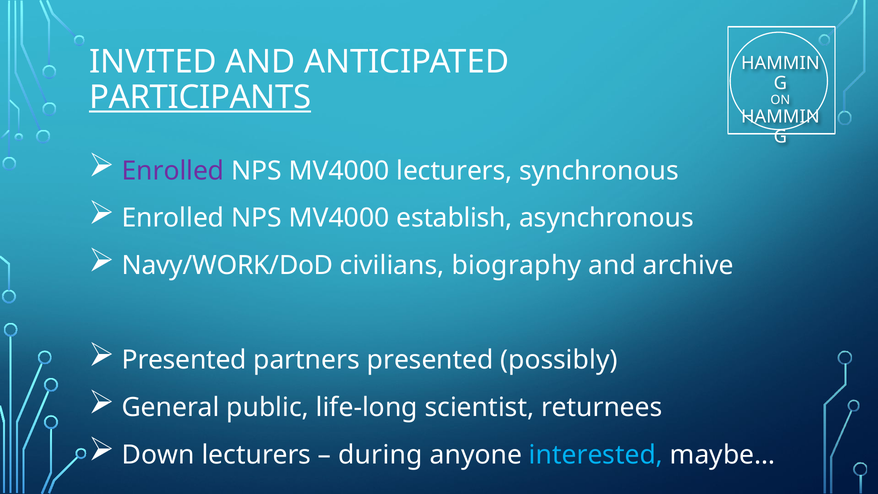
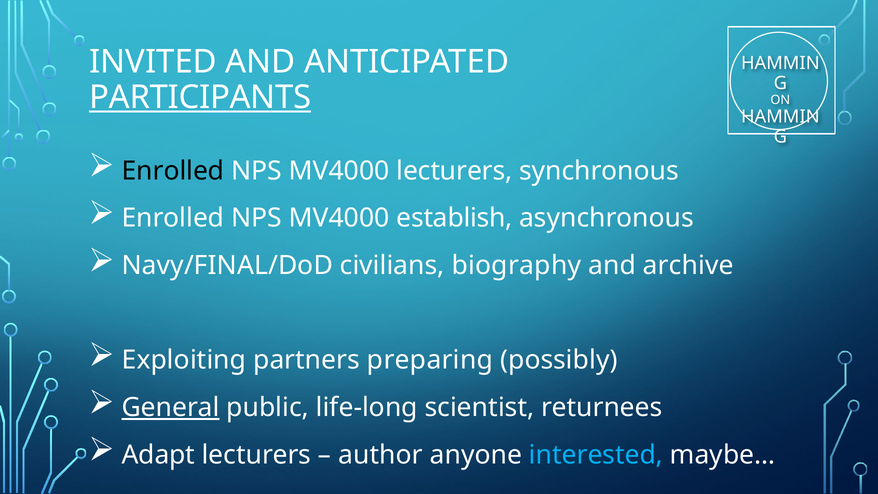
Enrolled colour: purple -> black (173, 171)
Navy/WORK/DoD: Navy/WORK/DoD -> Navy/FINAL/DoD (227, 265)
Presented: Presented -> Exploiting (184, 360)
partners presented: presented -> preparing (430, 360)
General underline: none -> present (171, 407)
Down: Down -> Adapt (158, 455)
during: during -> author (381, 455)
